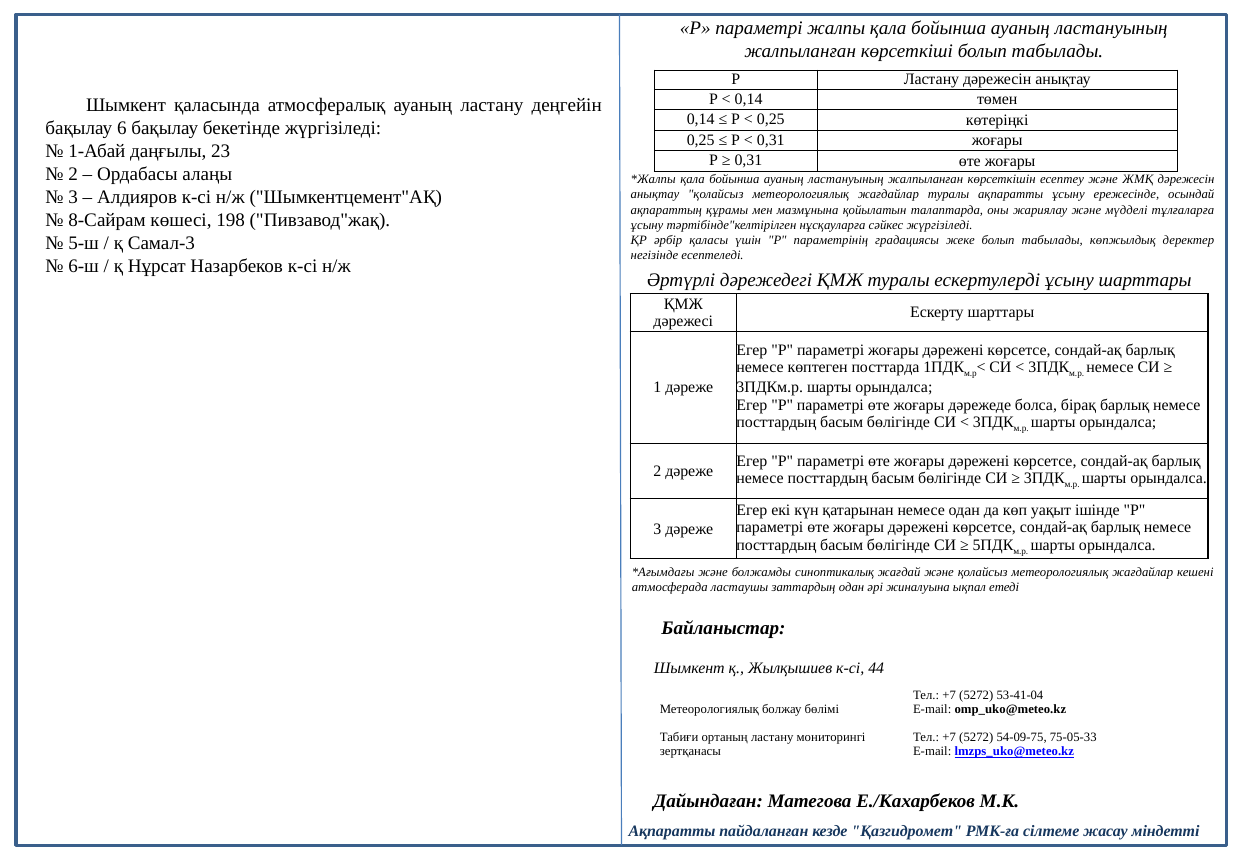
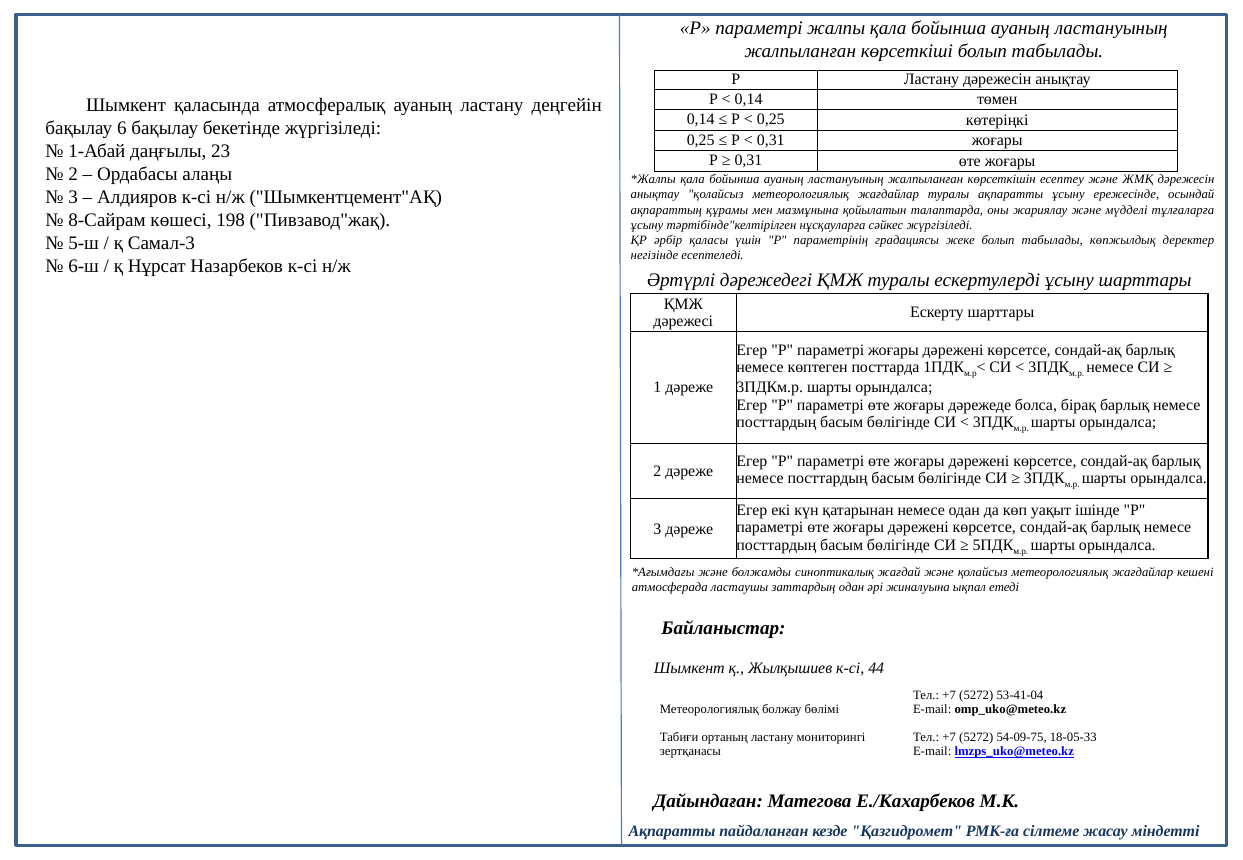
75-05-33: 75-05-33 -> 18-05-33 (1073, 738)
